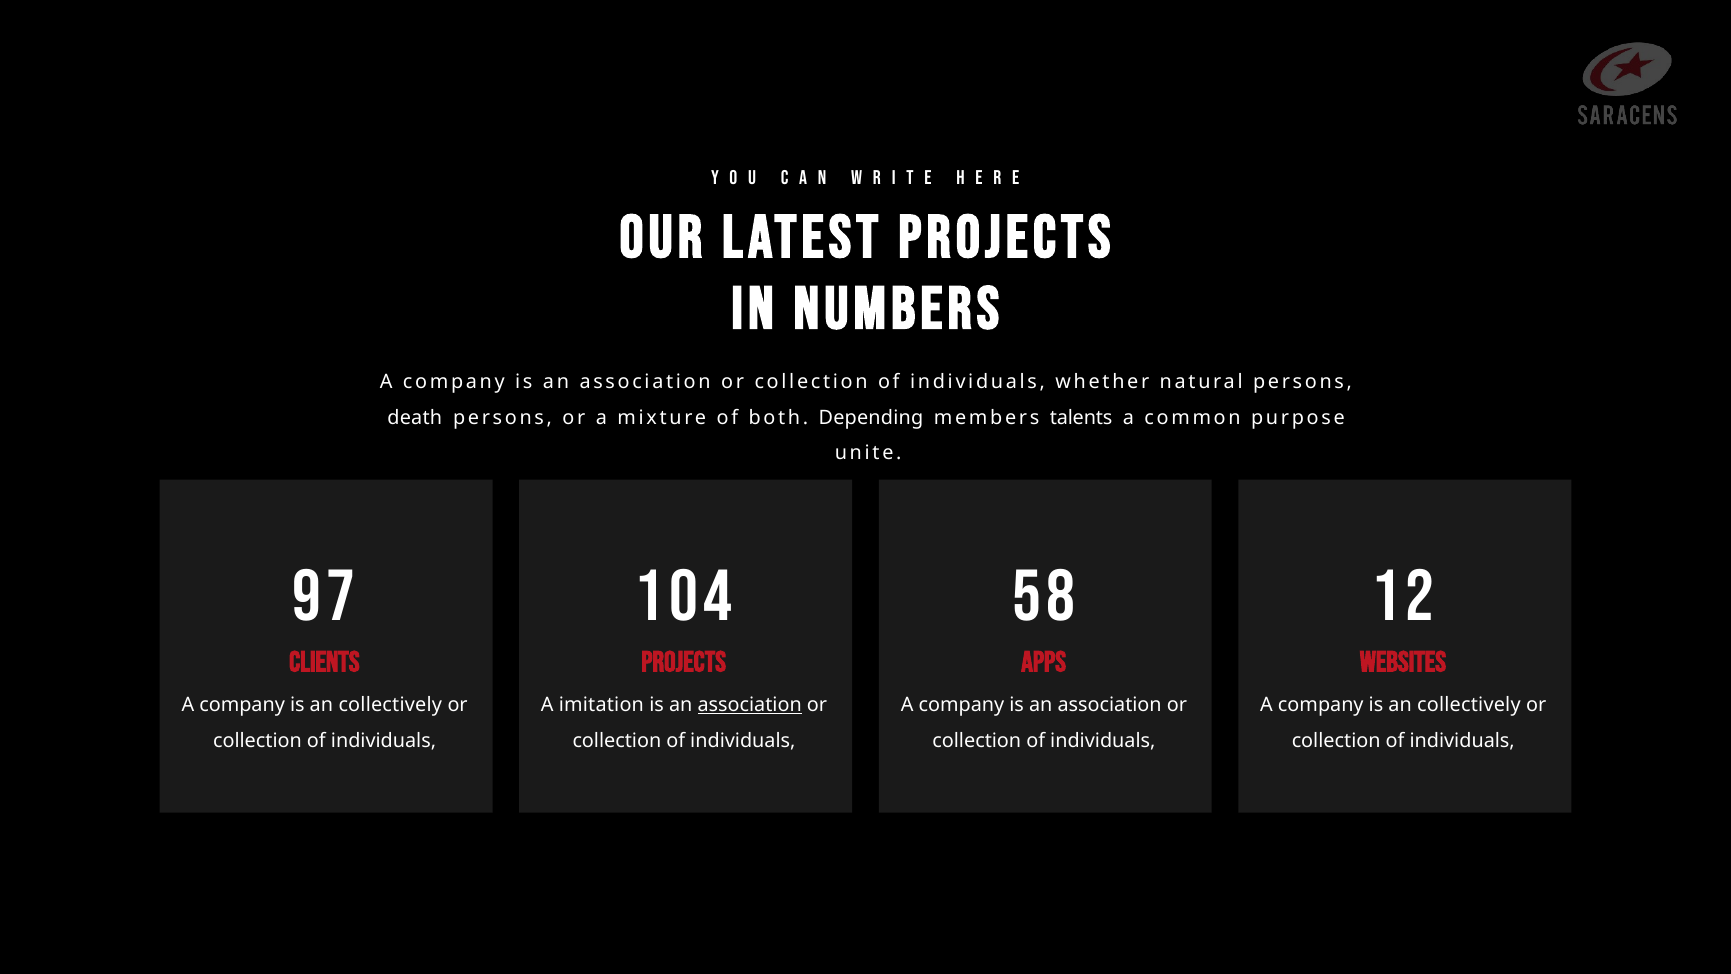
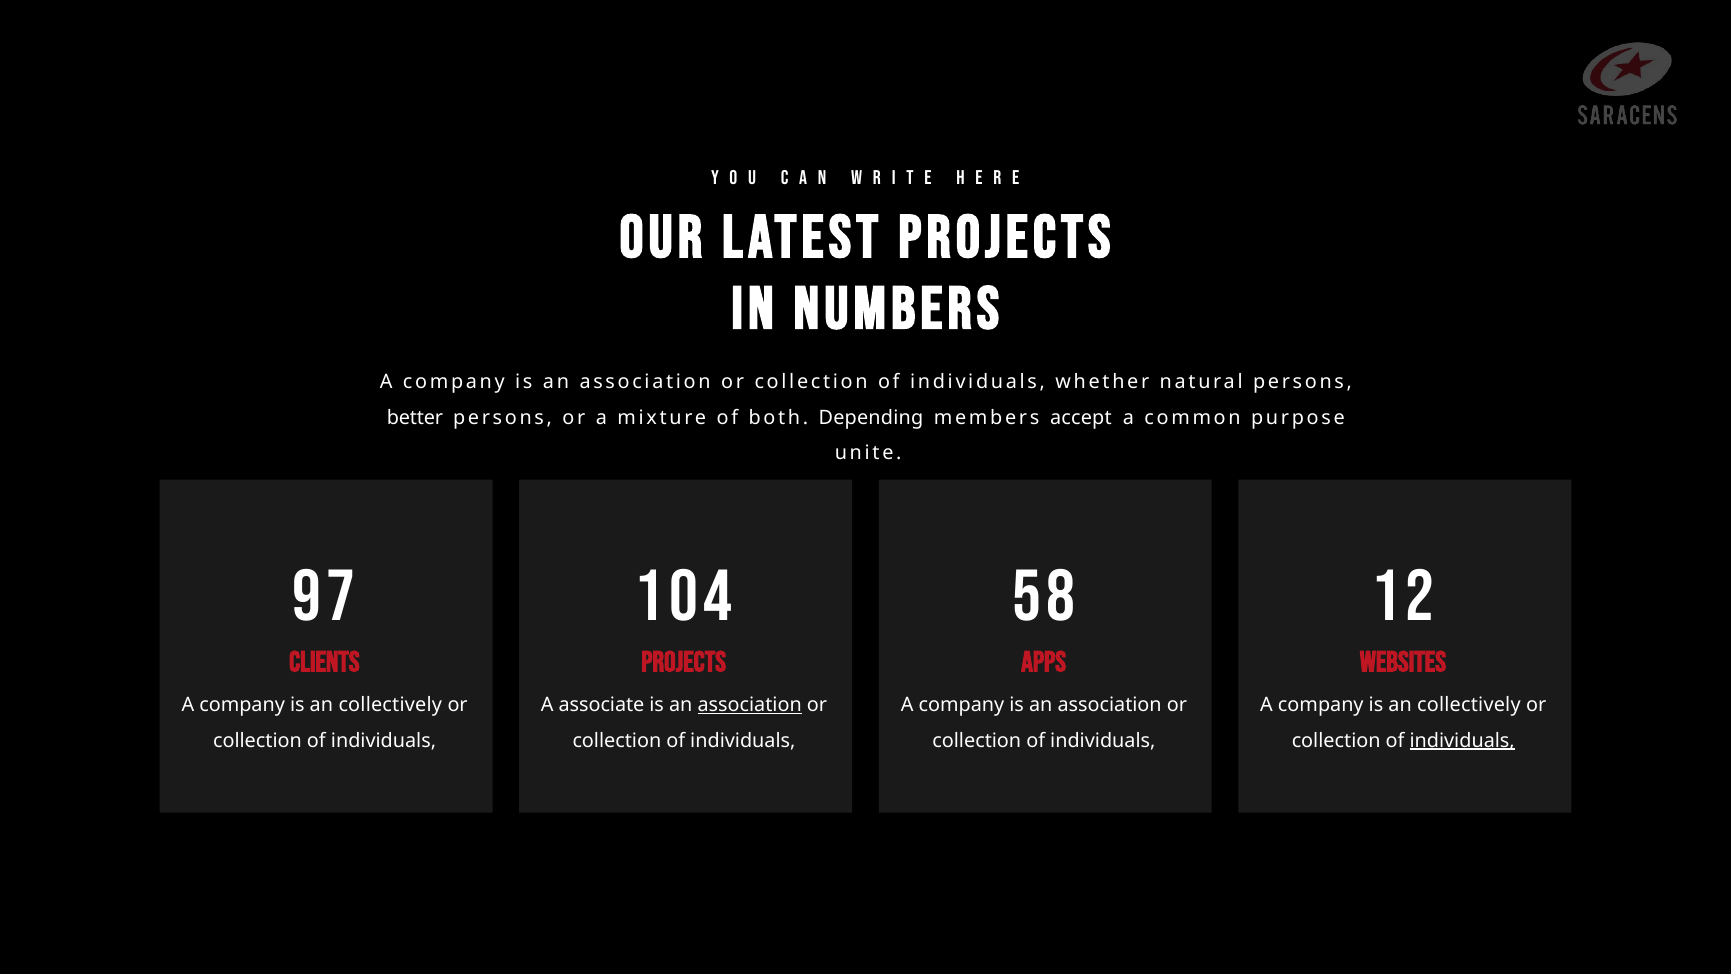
death: death -> better (415, 418)
talents: talents -> accept (1081, 418)
imitation: imitation -> associate (602, 705)
individuals underline: none -> present (1462, 740)
